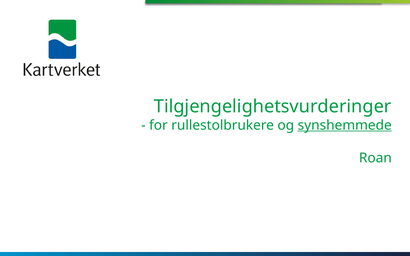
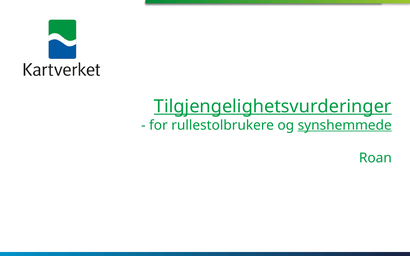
Tilgjengelighetsvurderinger underline: none -> present (273, 106)
